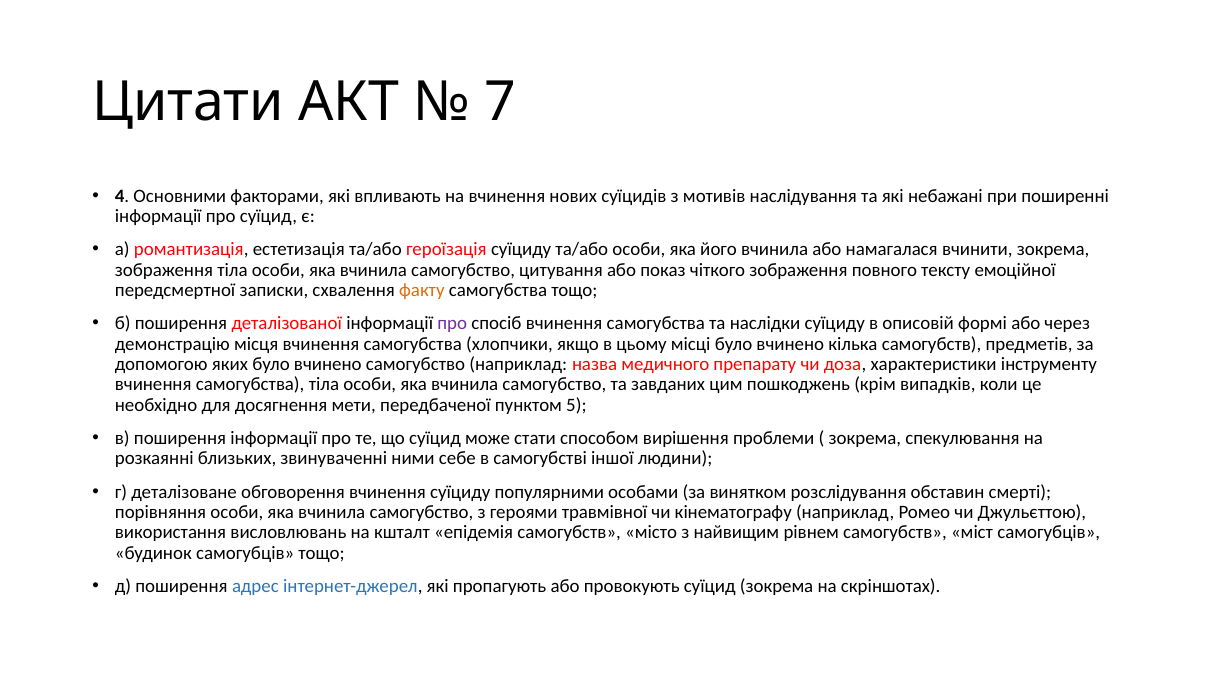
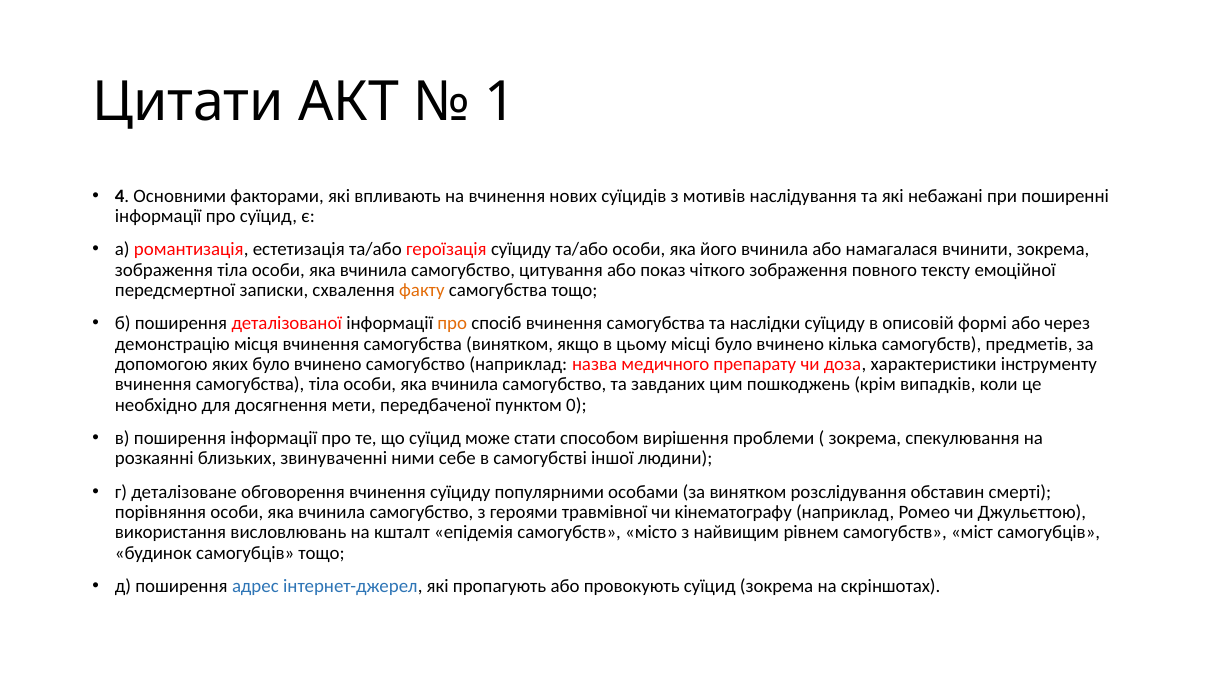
7: 7 -> 1 (500, 102)
про colour: purple -> orange (452, 323)
самогубства хлопчики: хлопчики -> винятком (510, 344)
5: 5 -> 0 (576, 405)
